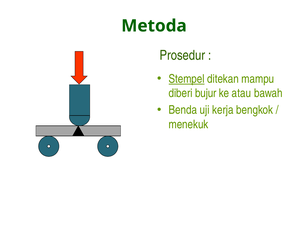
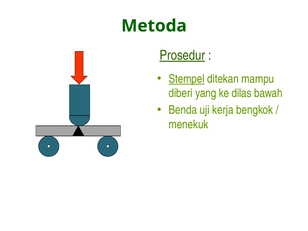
Prosedur underline: none -> present (182, 55)
bujur: bujur -> yang (206, 93)
atau: atau -> dilas (242, 93)
